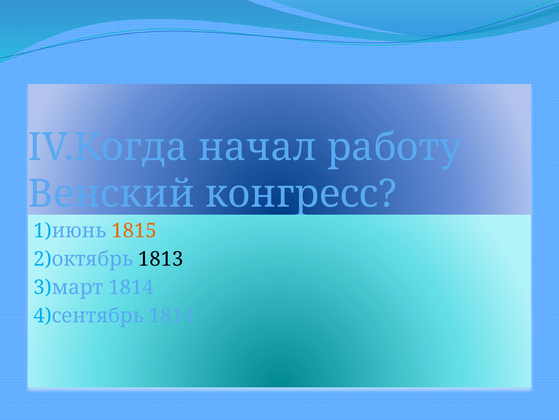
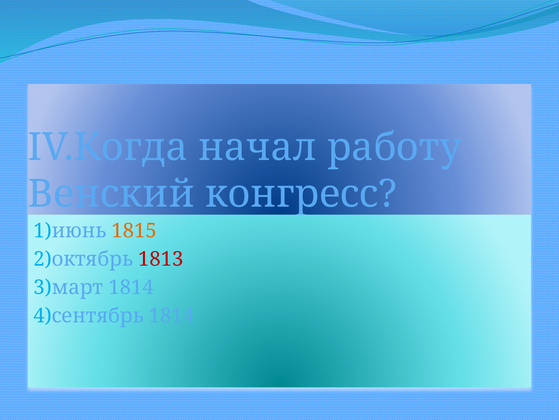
1813 colour: black -> red (161, 259)
